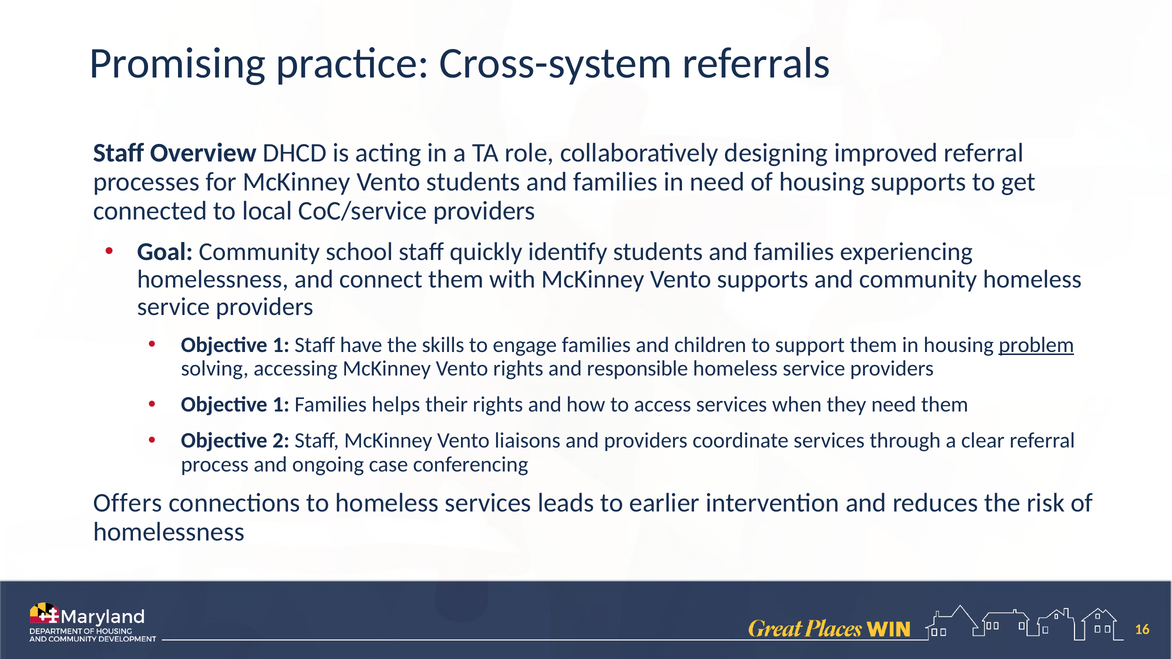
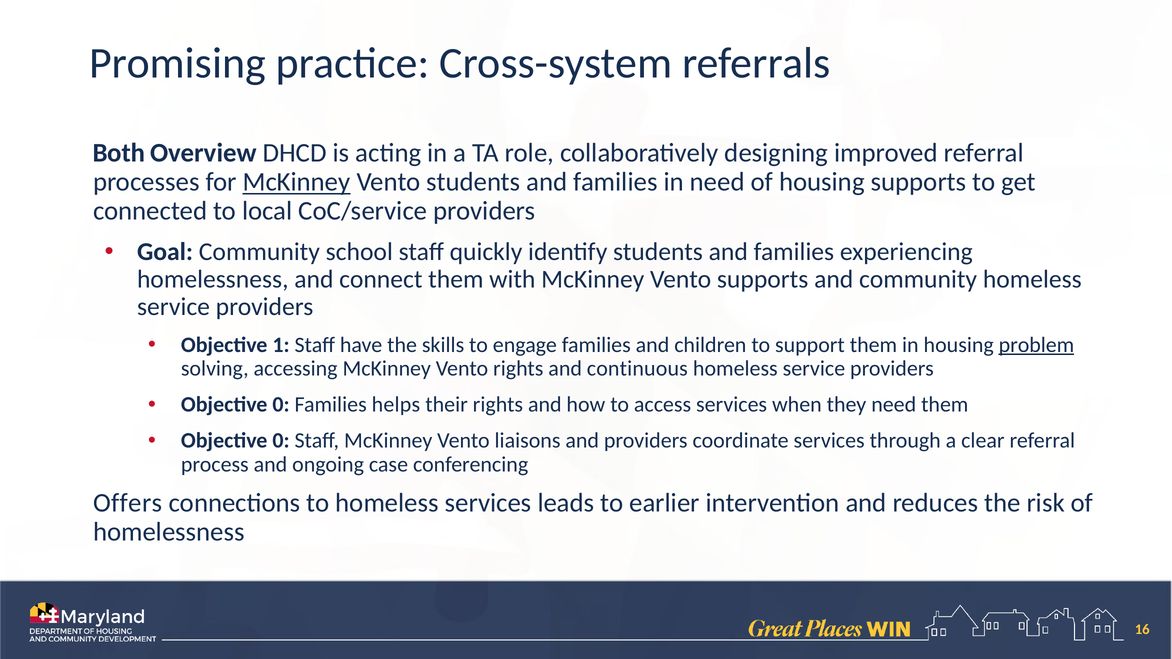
Staff: Staff -> Both (119, 153)
McKinney underline: none -> present (297, 182)
responsible: responsible -> continuous (637, 369)
1: 1 -> 0 (281, 405)
2: 2 -> 0 (281, 441)
